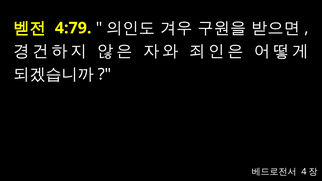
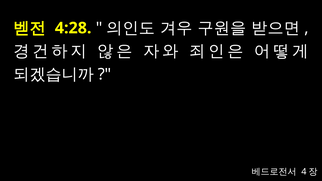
4:79: 4:79 -> 4:28 (73, 28)
